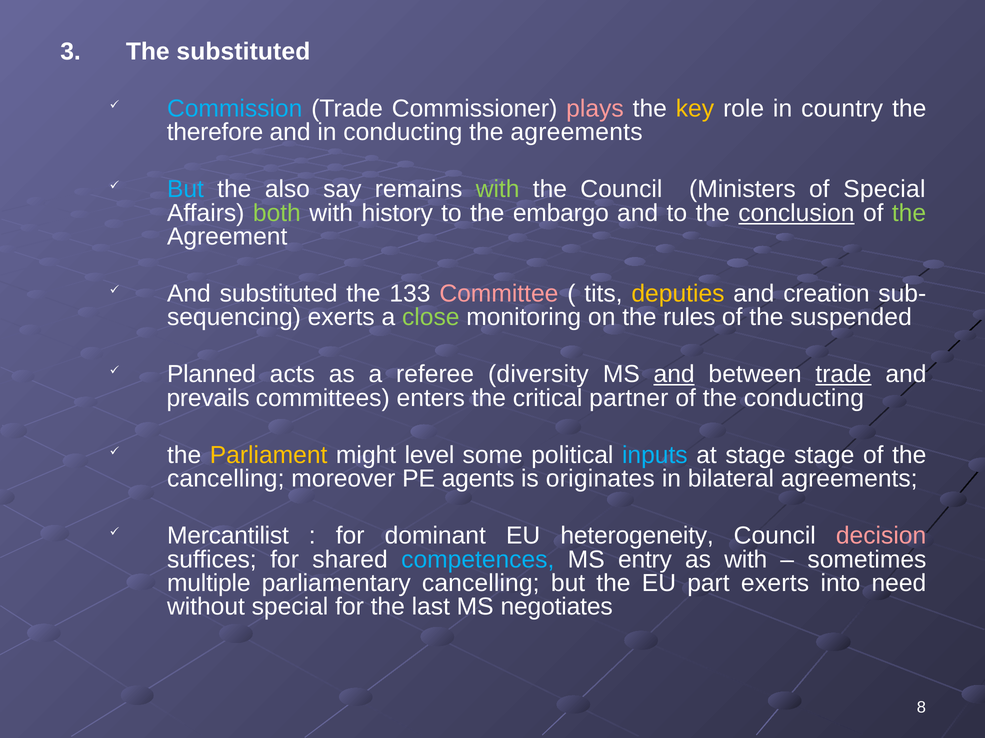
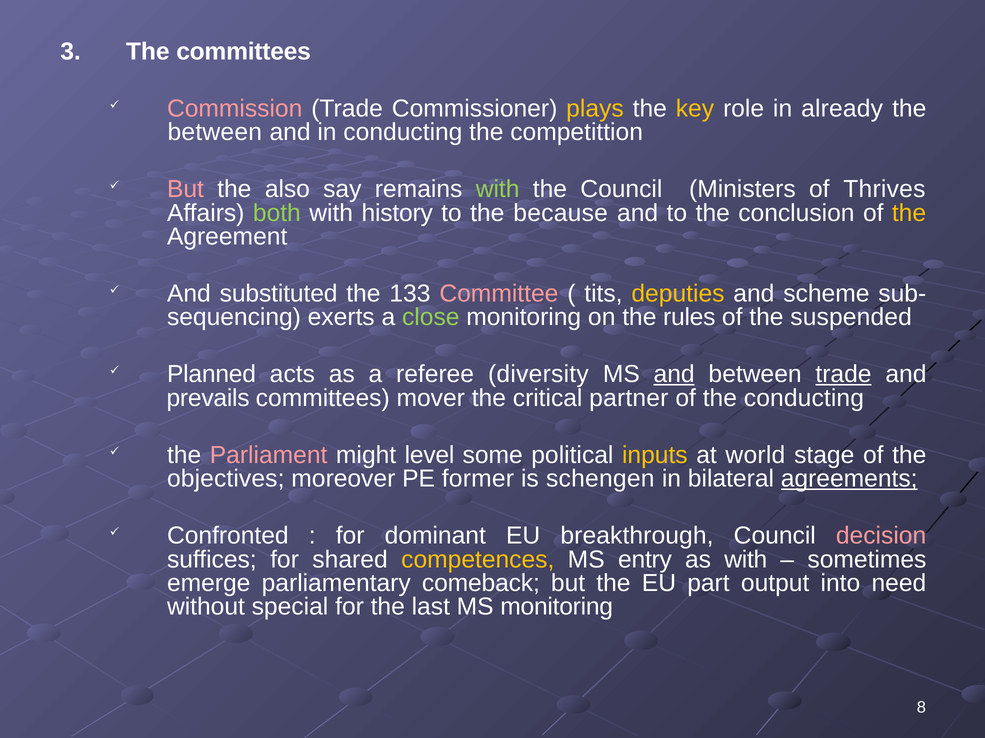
The substituted: substituted -> committees (244, 52)
Commission colour: light blue -> pink (235, 109)
plays colour: pink -> yellow (595, 109)
country: country -> already (842, 109)
therefore: therefore -> between (215, 132)
the agreements: agreements -> competittion (577, 132)
But colour: light blue -> pink (185, 190)
of Special: Special -> Thrives (884, 190)
embargo: embargo -> because (561, 213)
conclusion underline: present -> none (796, 213)
the colour: light green -> yellow (909, 213)
creation: creation -> scheme (826, 294)
enters: enters -> mover (431, 398)
Parliament colour: yellow -> pink (269, 456)
inputs colour: light blue -> yellow (655, 456)
at stage: stage -> world (755, 456)
cancelling: cancelling -> objectives (226, 479)
agents: agents -> former (478, 479)
originates: originates -> schengen (600, 479)
agreements underline: none -> present (849, 479)
Mercantilist: Mercantilist -> Confronted (228, 536)
heterogeneity: heterogeneity -> breakthrough (637, 536)
competences colour: light blue -> yellow (478, 560)
multiple: multiple -> emerge (209, 584)
parliamentary cancelling: cancelling -> comeback (481, 584)
part exerts: exerts -> output (775, 584)
MS negotiates: negotiates -> monitoring (557, 607)
